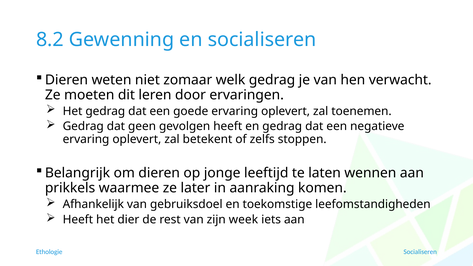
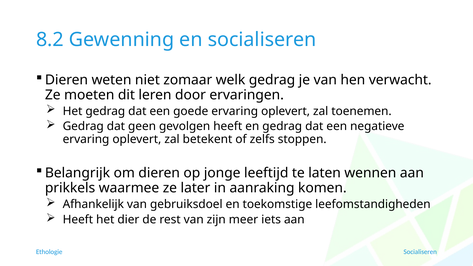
week: week -> meer (243, 220)
